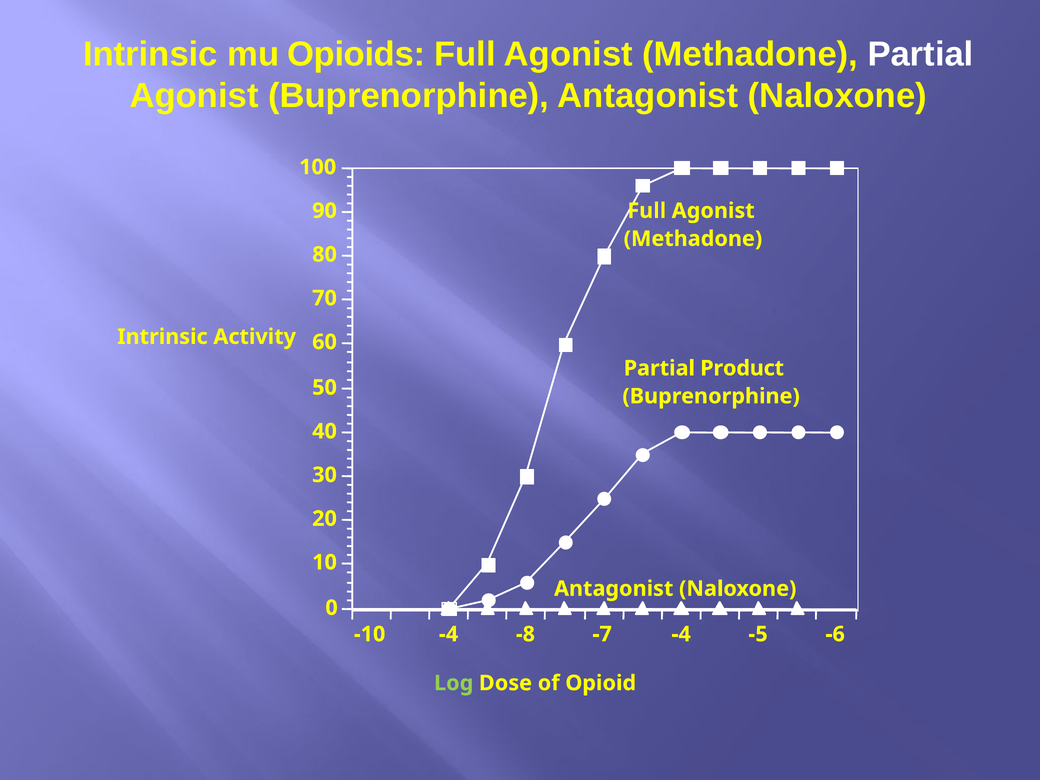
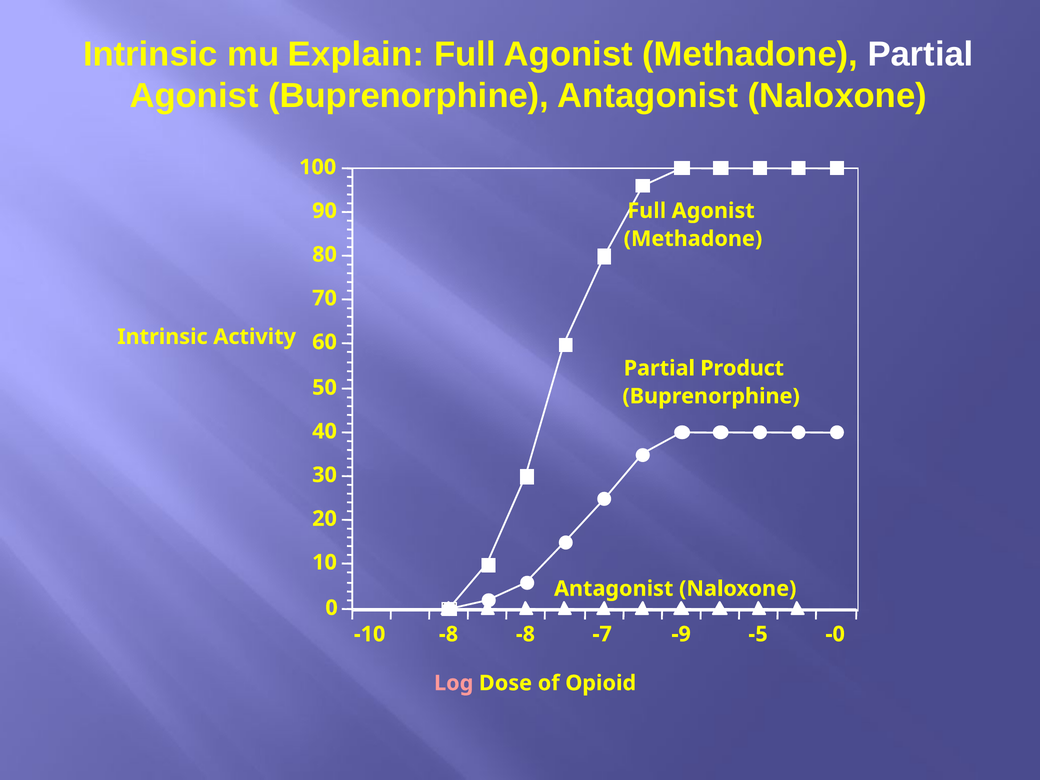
Opioids: Opioids -> Explain (356, 54)
-10 -4: -4 -> -8 (449, 634)
-7 -4: -4 -> -9 (681, 634)
-6: -6 -> -0 (835, 634)
Log colour: light green -> pink (454, 683)
